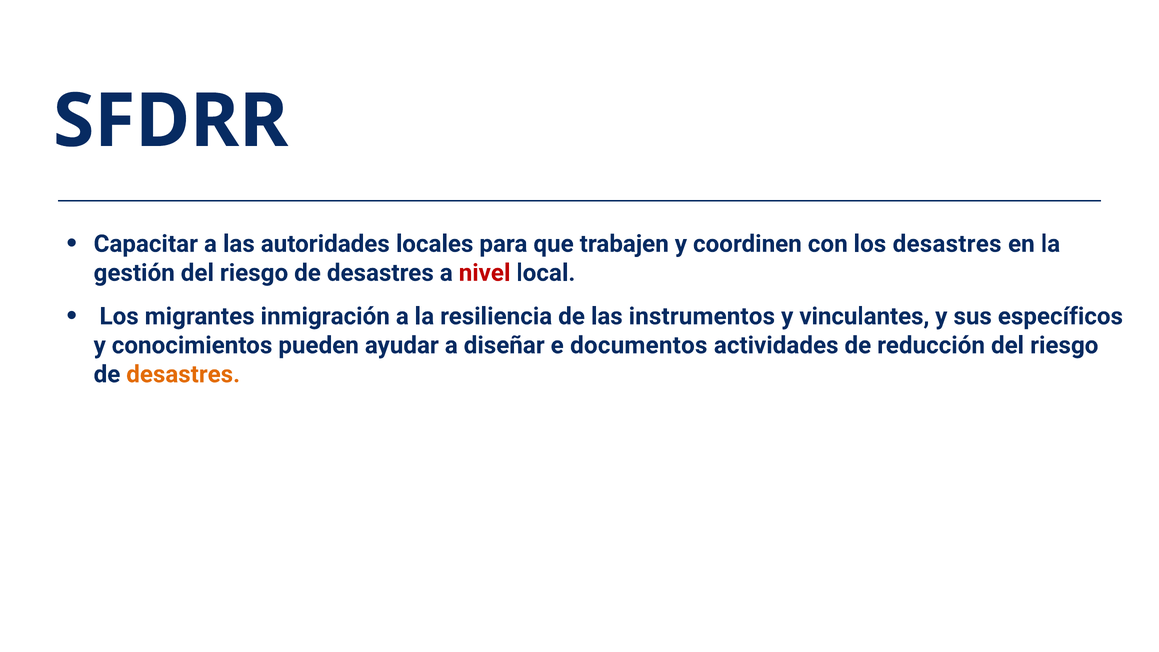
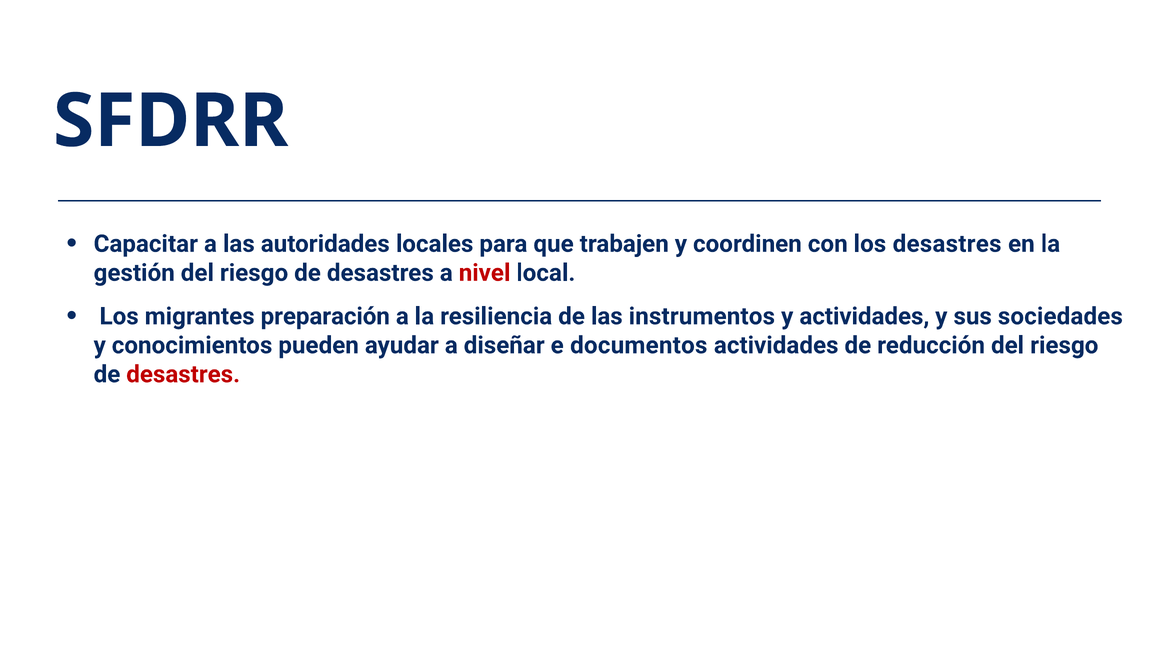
inmigración: inmigración -> preparación (325, 316)
y vinculantes: vinculantes -> actividades (864, 316)
específicos: específicos -> sociedades (1060, 316)
desastres colour: orange -> red (183, 374)
